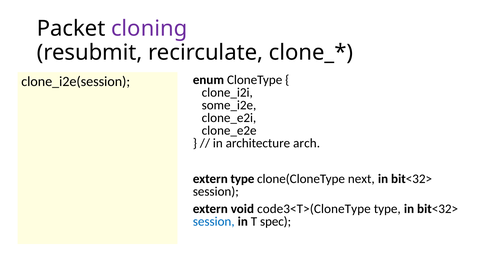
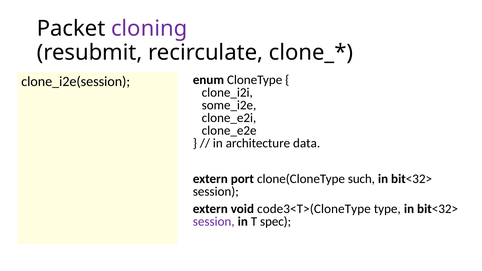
arch: arch -> data (307, 143)
extern type: type -> port (242, 179)
next: next -> such (361, 179)
session colour: blue -> purple (214, 222)
